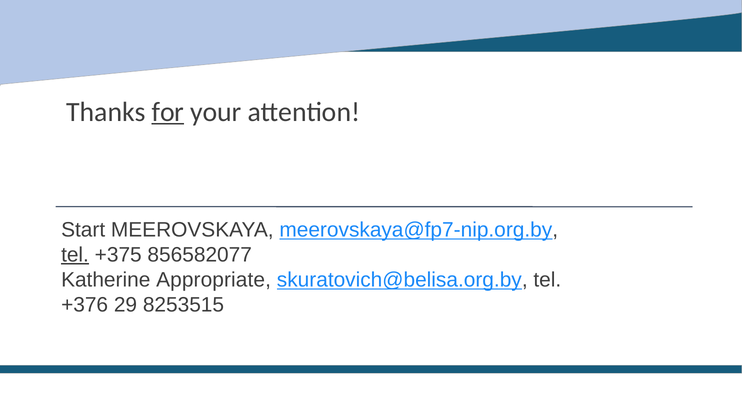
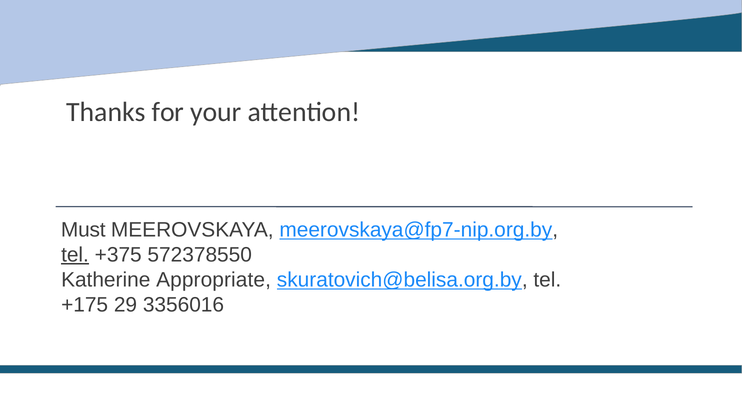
for underline: present -> none (168, 112)
Start: Start -> Must (83, 230)
856582077: 856582077 -> 572378550 (200, 255)
+376: +376 -> +175 (85, 305)
8253515: 8253515 -> 3356016 (183, 305)
